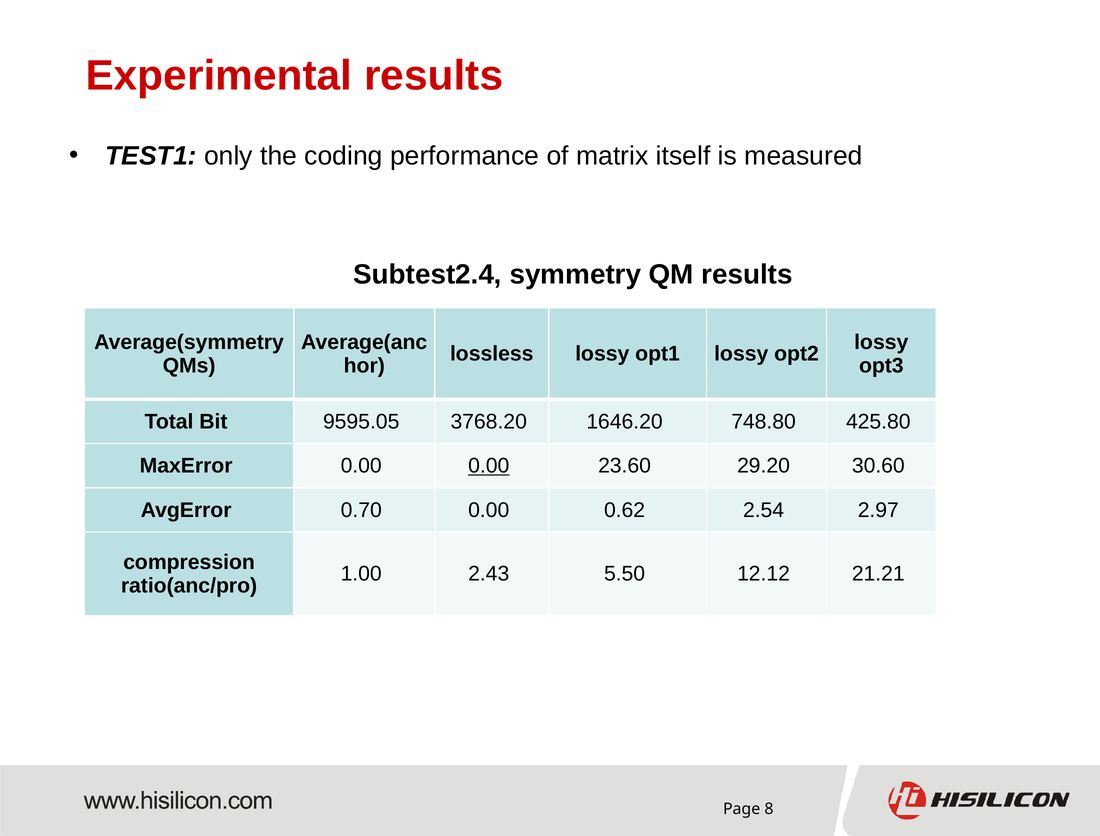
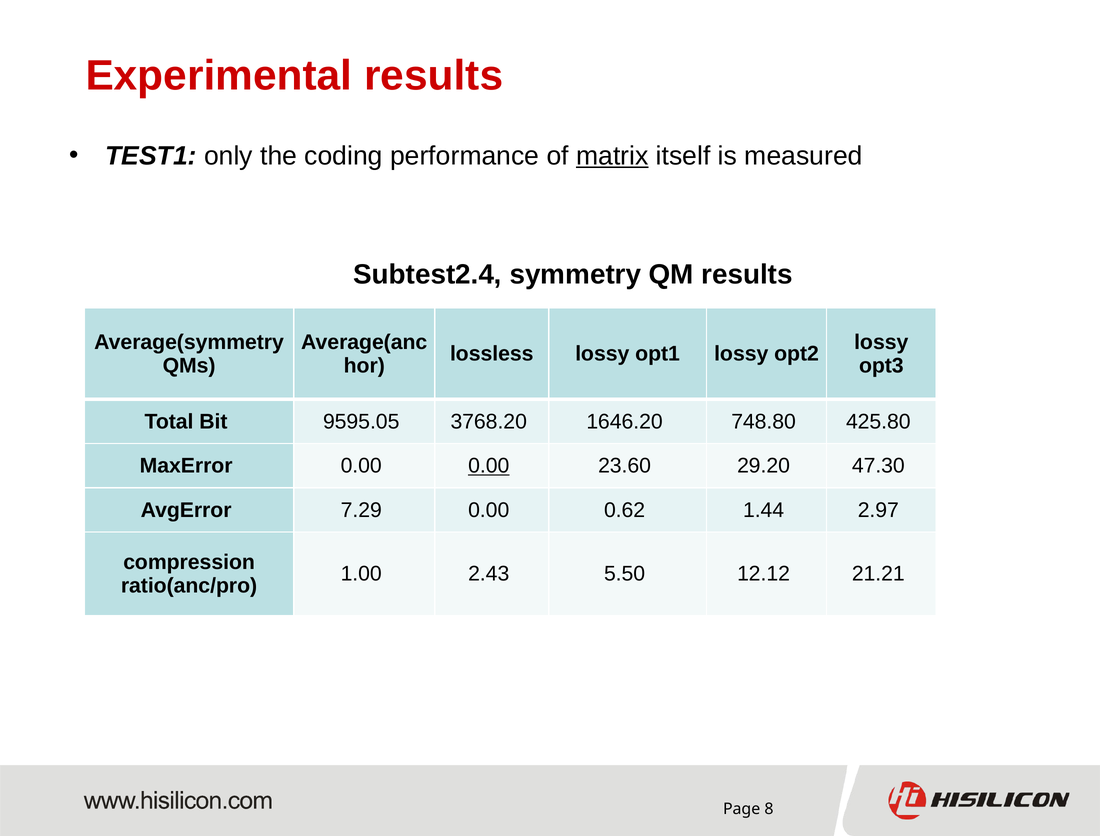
matrix underline: none -> present (612, 156)
30.60: 30.60 -> 47.30 (878, 466)
0.70: 0.70 -> 7.29 (361, 510)
2.54: 2.54 -> 1.44 (764, 510)
